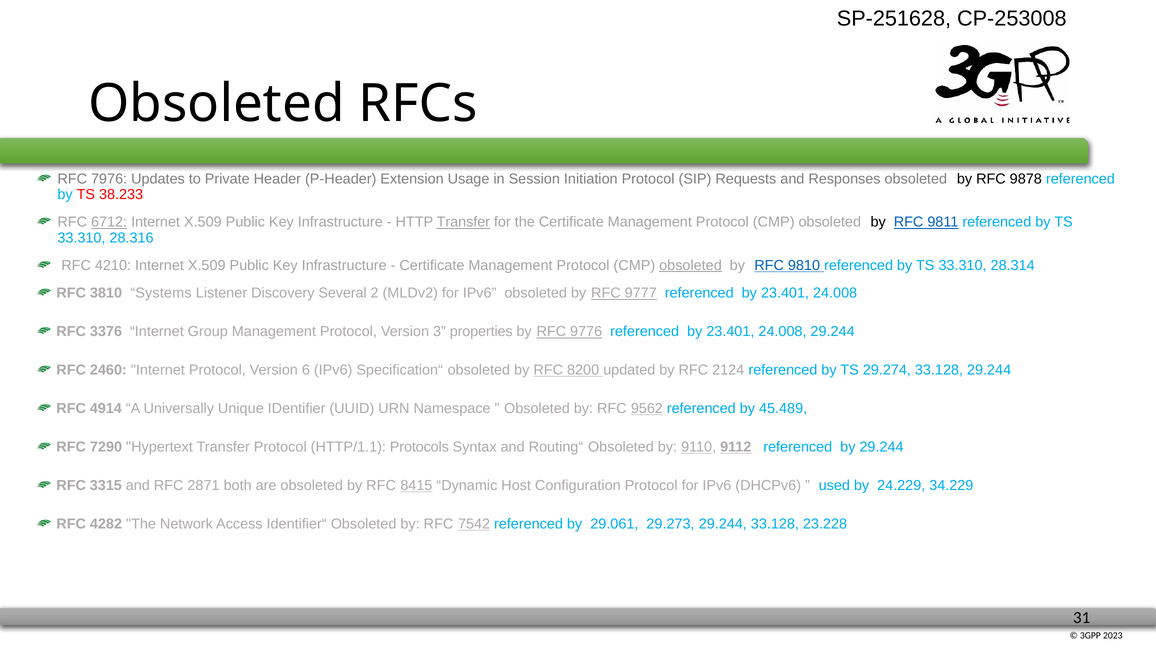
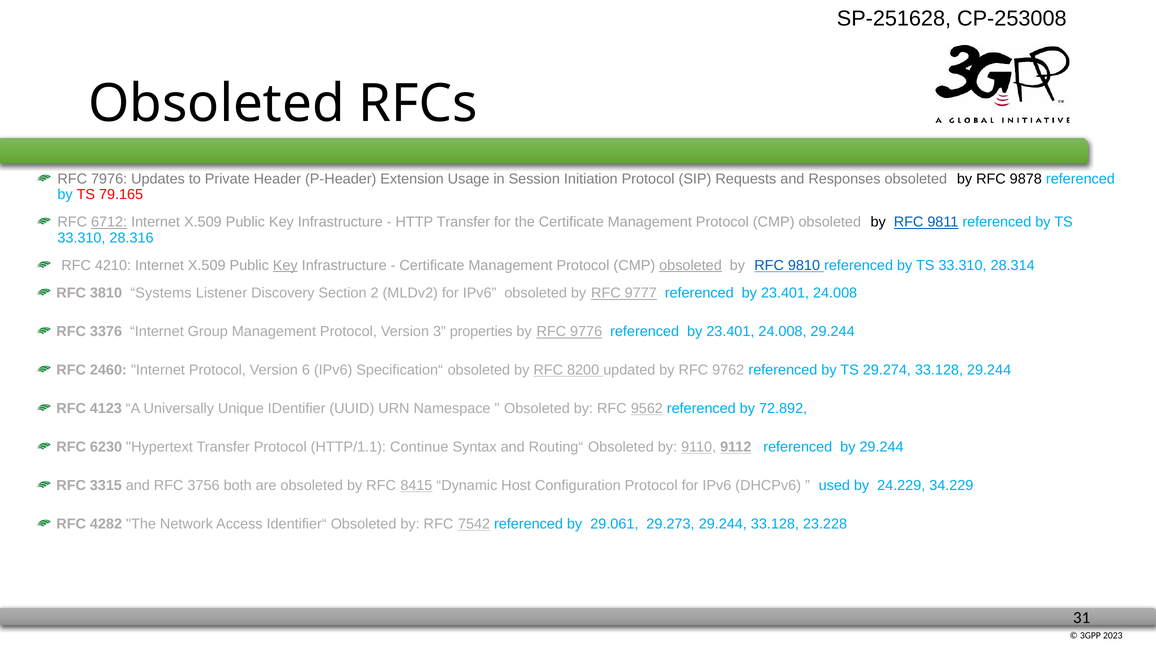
38.233: 38.233 -> 79.165 (121, 195)
Transfer underline: present -> none (463, 222)
Key underline: none -> present (285, 266)
Several: Several -> Section (342, 293)
2124: 2124 -> 9762 (728, 370)
4914: 4914 -> 4123 (106, 409)
45.489: 45.489 -> 72.892 (783, 409)
7290: 7290 -> 6230 (106, 447)
Protocols: Protocols -> Continue (419, 447)
2871: 2871 -> 3756 (204, 486)
